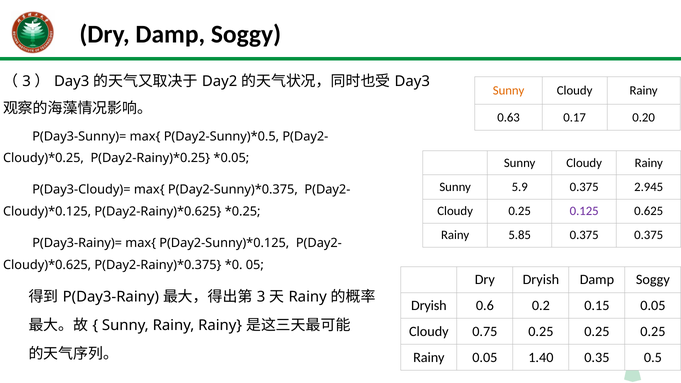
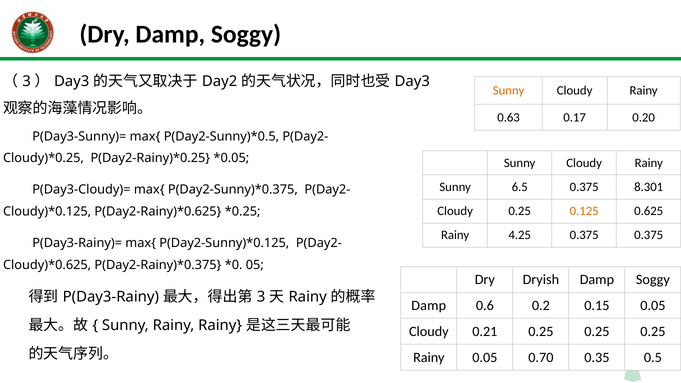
5.9: 5.9 -> 6.5 (520, 187)
2.945: 2.945 -> 8.301 (649, 187)
0.125 colour: purple -> orange (584, 211)
5.85: 5.85 -> 4.25 (520, 235)
Dryish: Dryish -> Damp (429, 306)
0.75: 0.75 -> 0.21 (485, 332)
1.40: 1.40 -> 0.70 (541, 357)
